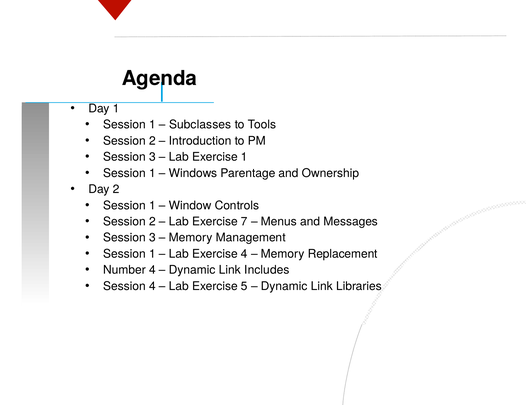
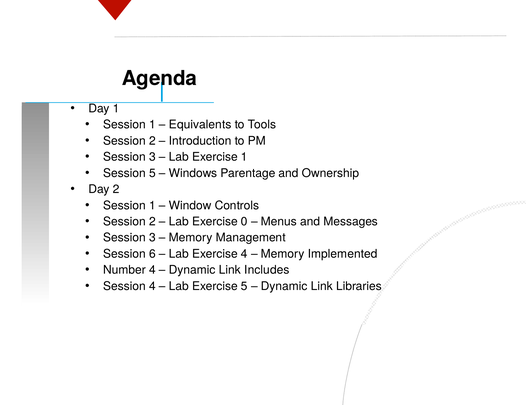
Subclasses: Subclasses -> Equivalents (200, 125)
1: 1 -> 5 (152, 173)
7: 7 -> 0 (244, 222)
1: 1 -> 6 (152, 254)
Replacement: Replacement -> Implemented (343, 254)
